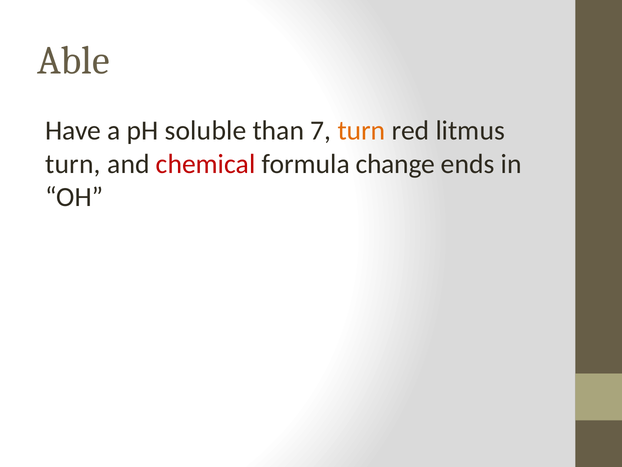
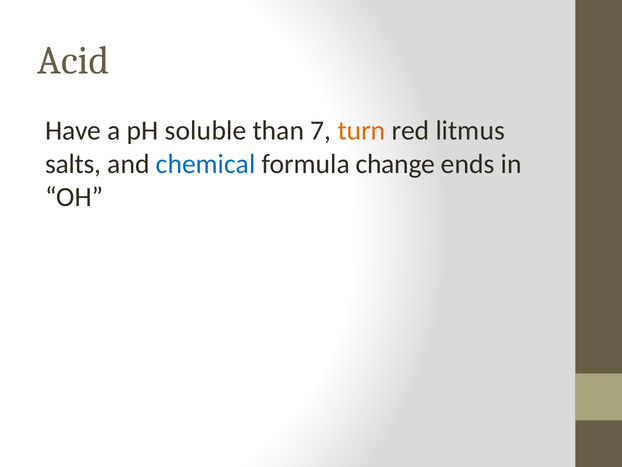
Able: Able -> Acid (73, 60)
turn: turn -> salts (73, 164)
chemical colour: red -> blue (206, 164)
